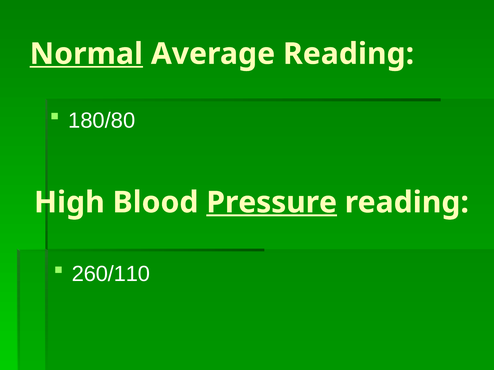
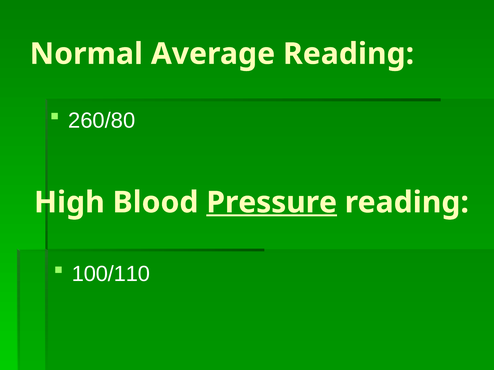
Normal underline: present -> none (86, 54)
180/80: 180/80 -> 260/80 (102, 121)
260/110: 260/110 -> 100/110 (111, 274)
